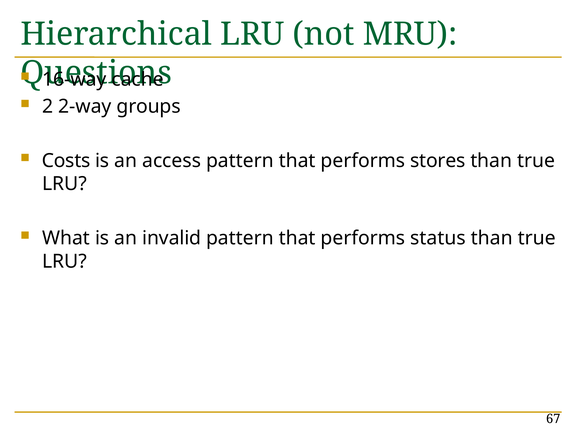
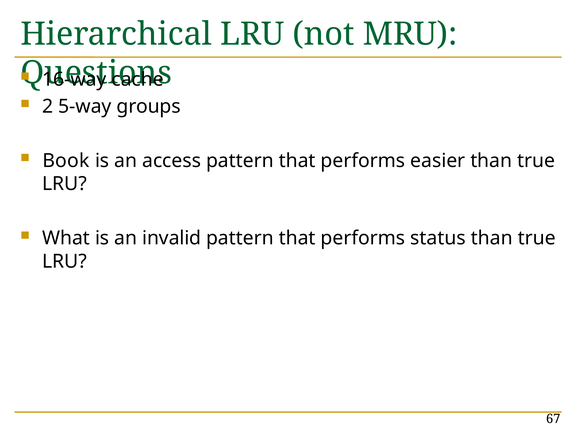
2-way: 2-way -> 5-way (85, 106)
Costs: Costs -> Book (66, 161)
stores: stores -> easier (438, 161)
